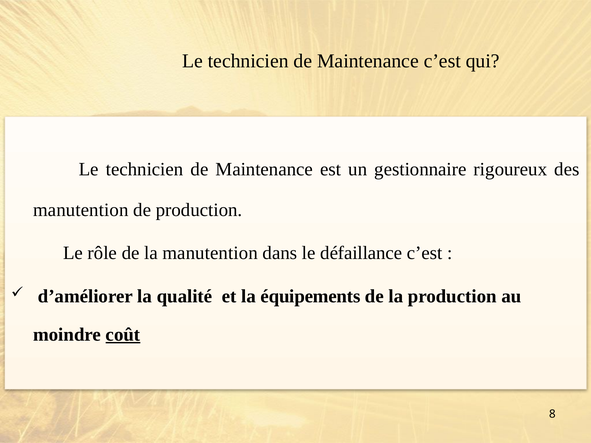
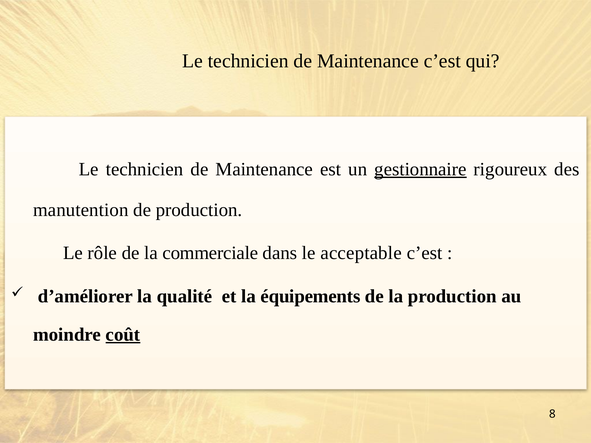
gestionnaire underline: none -> present (420, 169)
la manutention: manutention -> commerciale (210, 253)
défaillance: défaillance -> acceptable (361, 253)
